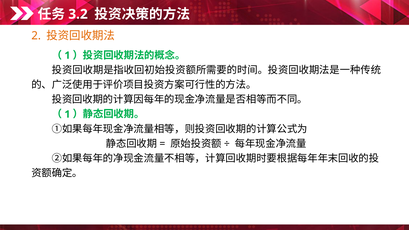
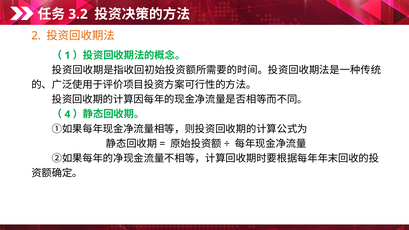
1: 1 -> 4 (67, 114)
